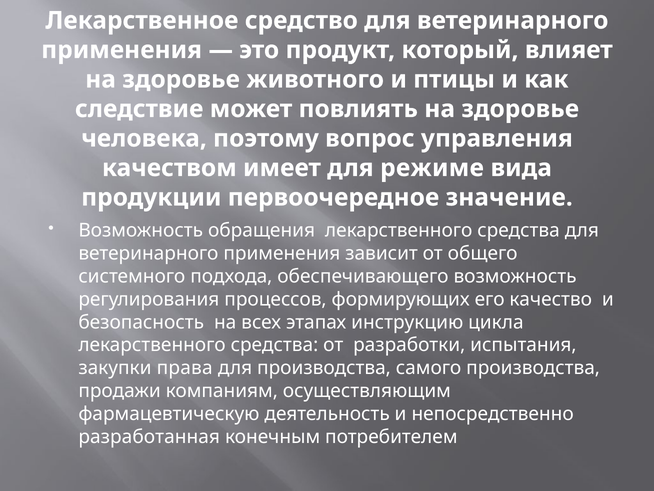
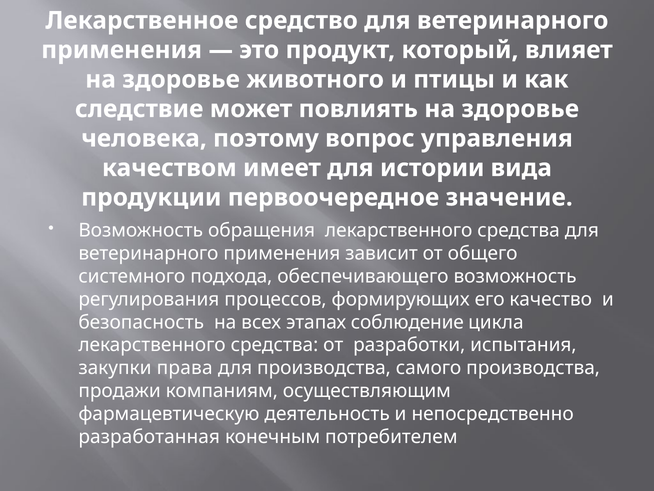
режиме: режиме -> истории (432, 168)
инструкцию: инструкцию -> соблюдение (407, 322)
